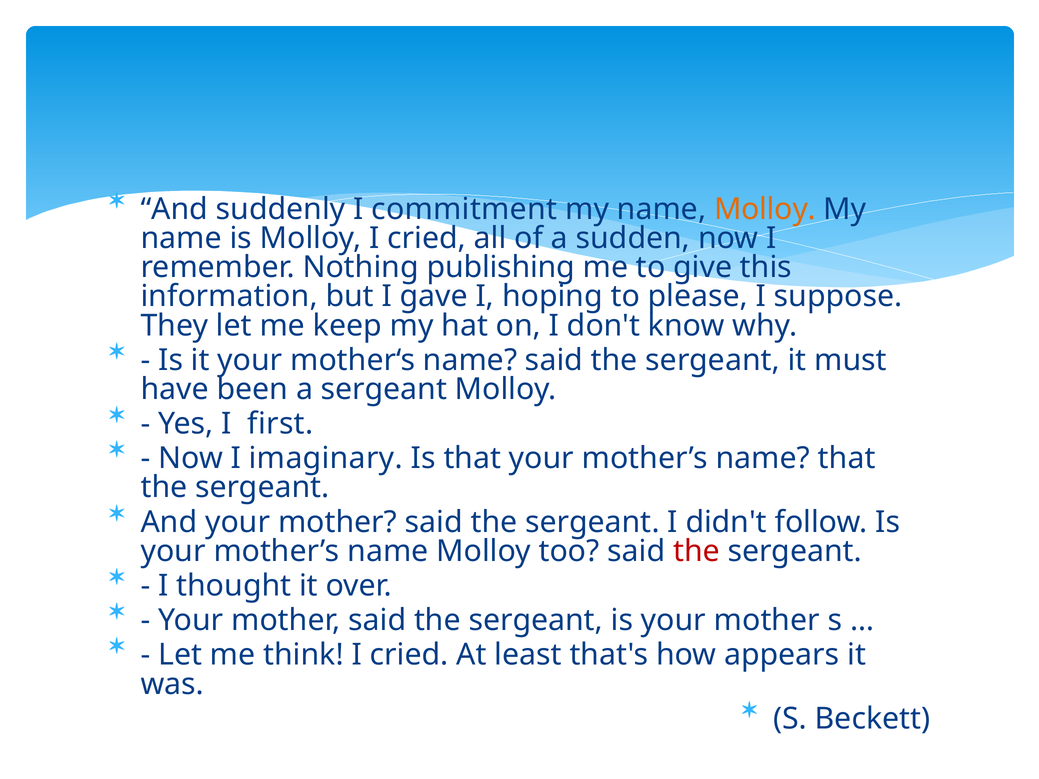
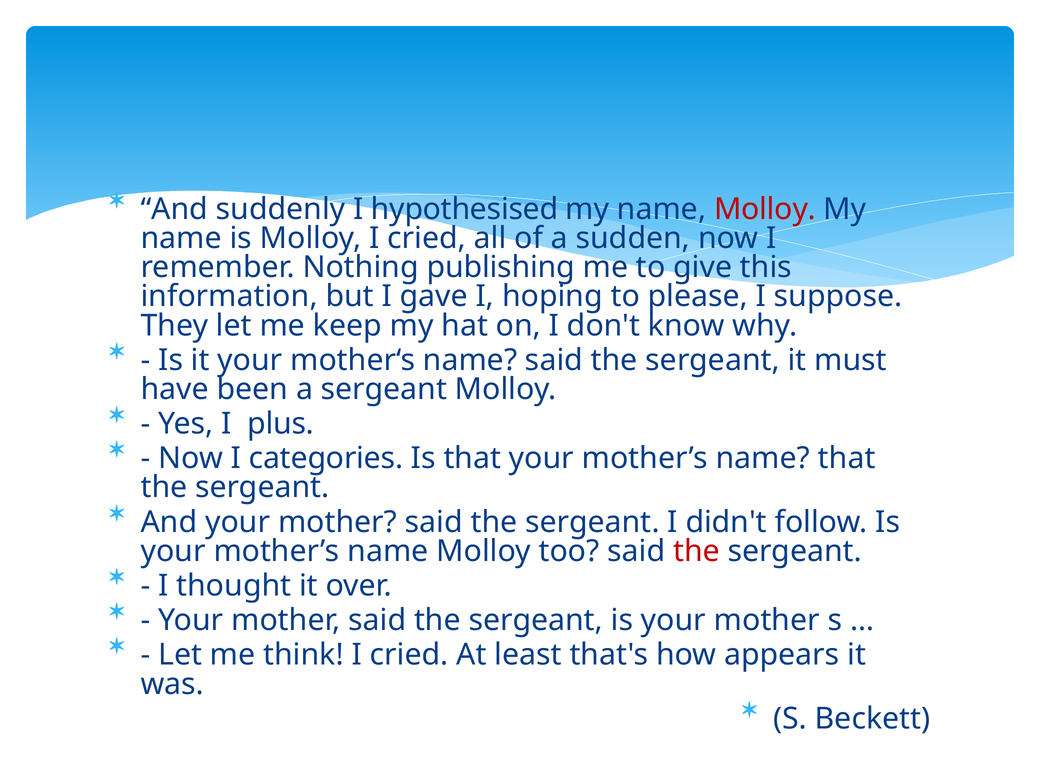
commitment: commitment -> hypothesised (465, 209)
Molloy colour: orange -> red (765, 209)
first: first -> plus (281, 424)
imaginary: imaginary -> categories (326, 459)
